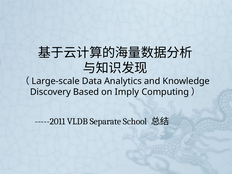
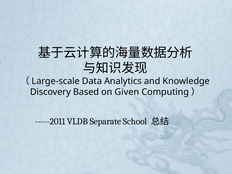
Imply: Imply -> Given (127, 92)
